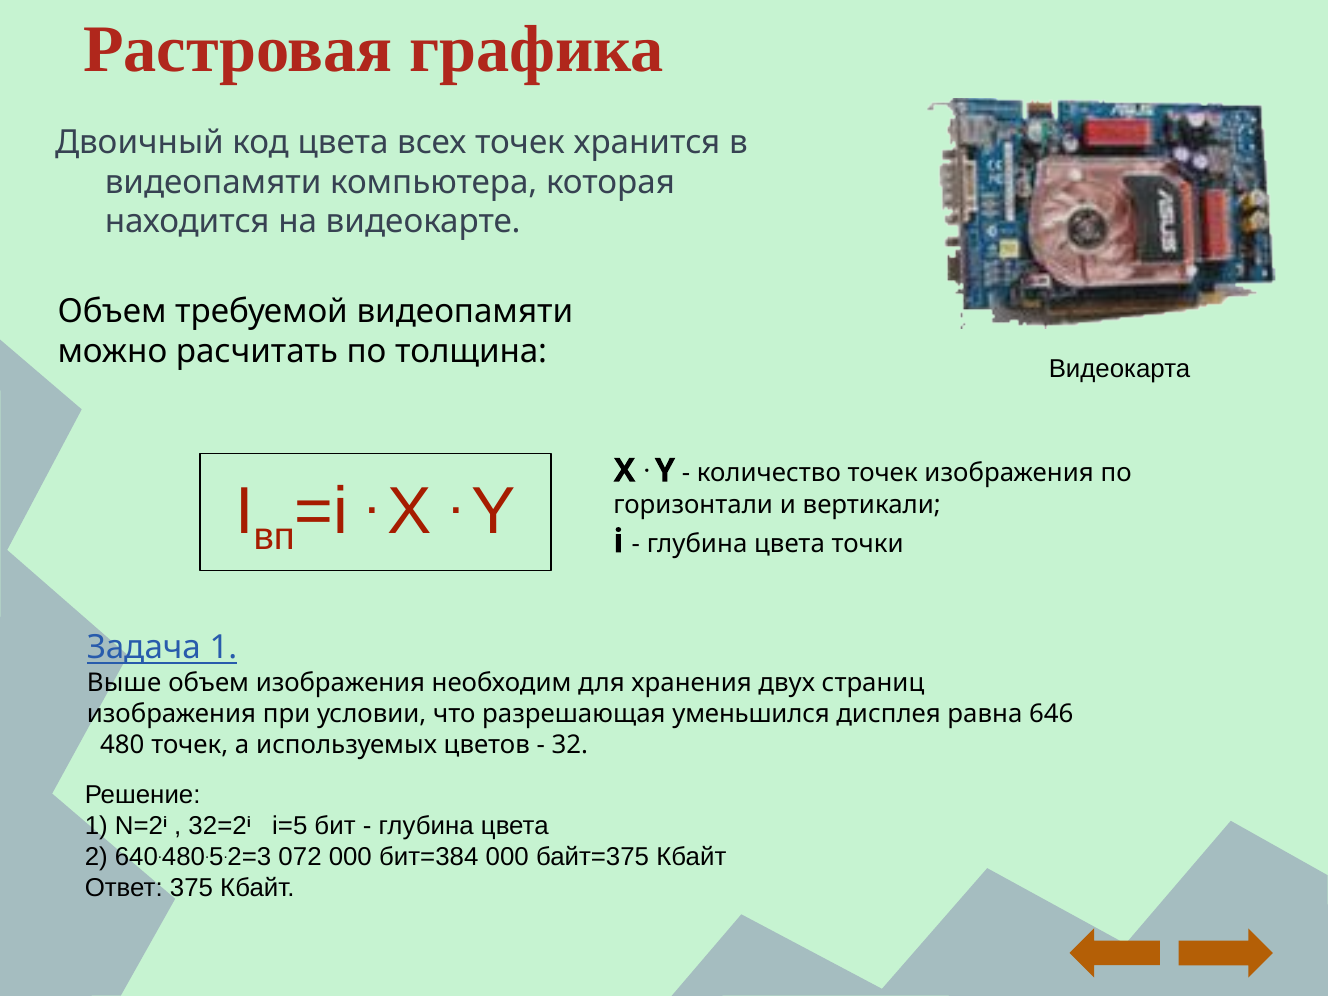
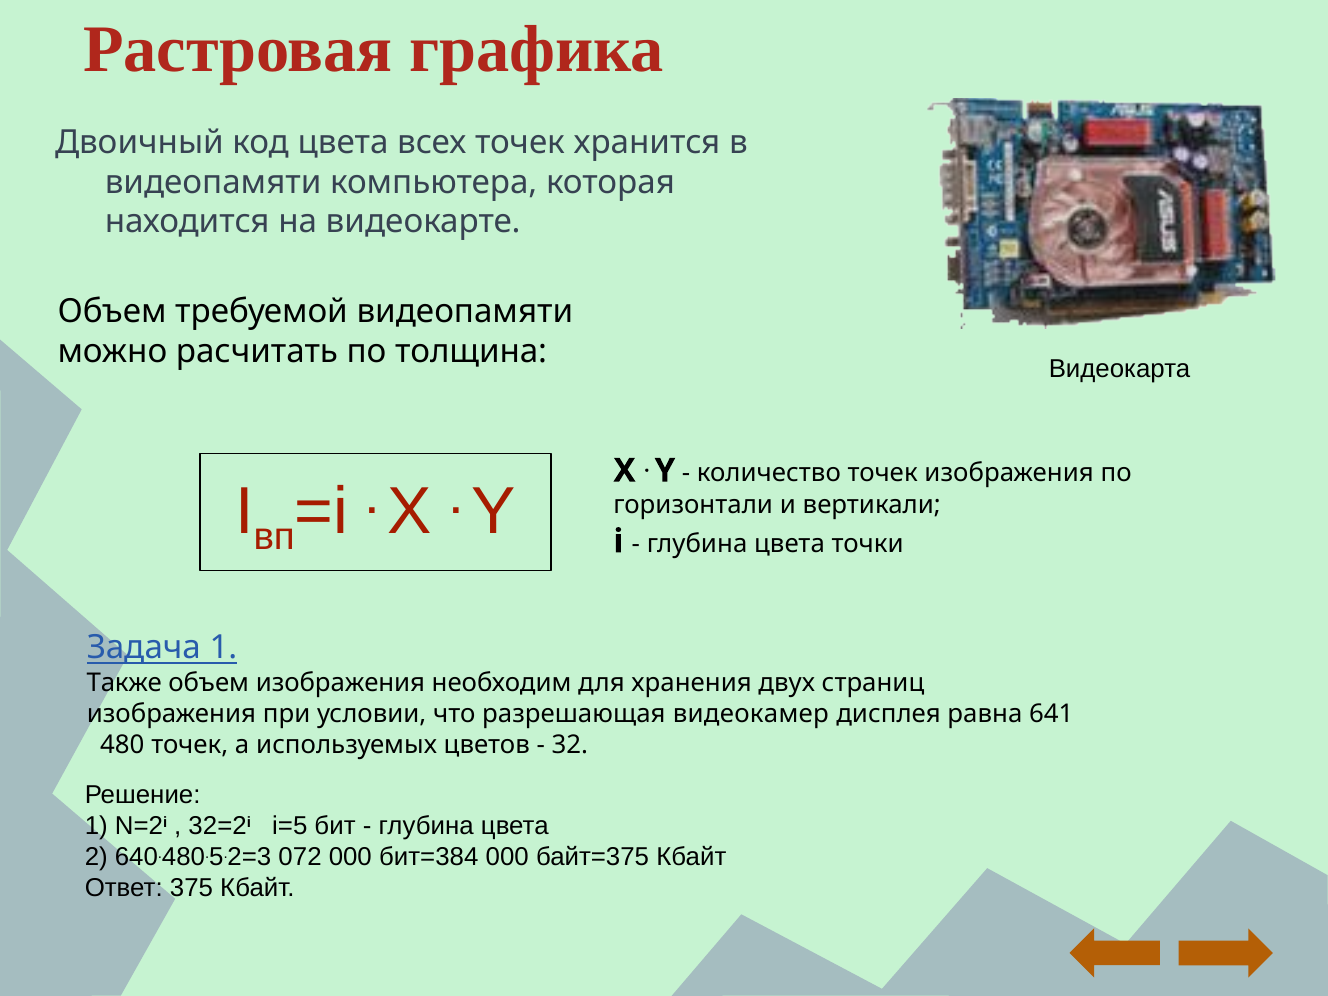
Выше: Выше -> Также (124, 683)
уменьшился: уменьшился -> видеокамер (751, 714)
646: 646 -> 641 (1051, 714)
